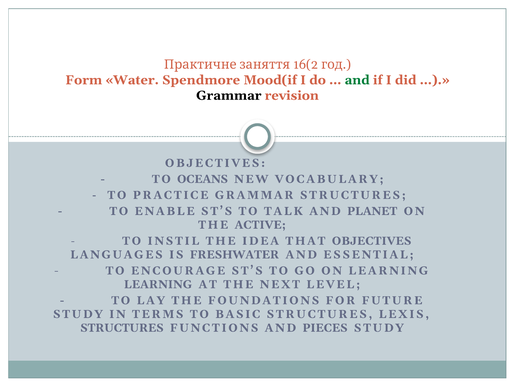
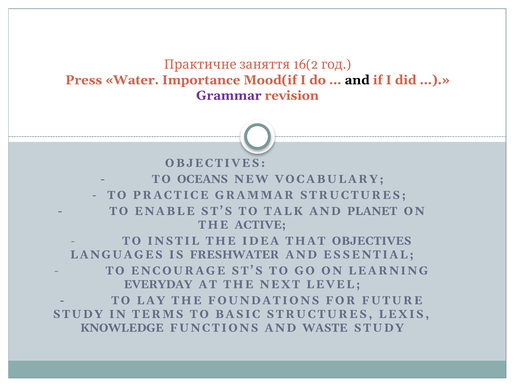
Form: Form -> Press (84, 80)
Spendmore: Spendmore -> Importance (201, 80)
and colour: green -> black (357, 80)
Grammar colour: black -> purple (229, 95)
LEARNING: LEARNING -> EVERYDAY (158, 284)
STRUCTURES: STRUCTURES -> KNOWLEDGE (122, 327)
PIECES: PIECES -> WASTE (325, 327)
